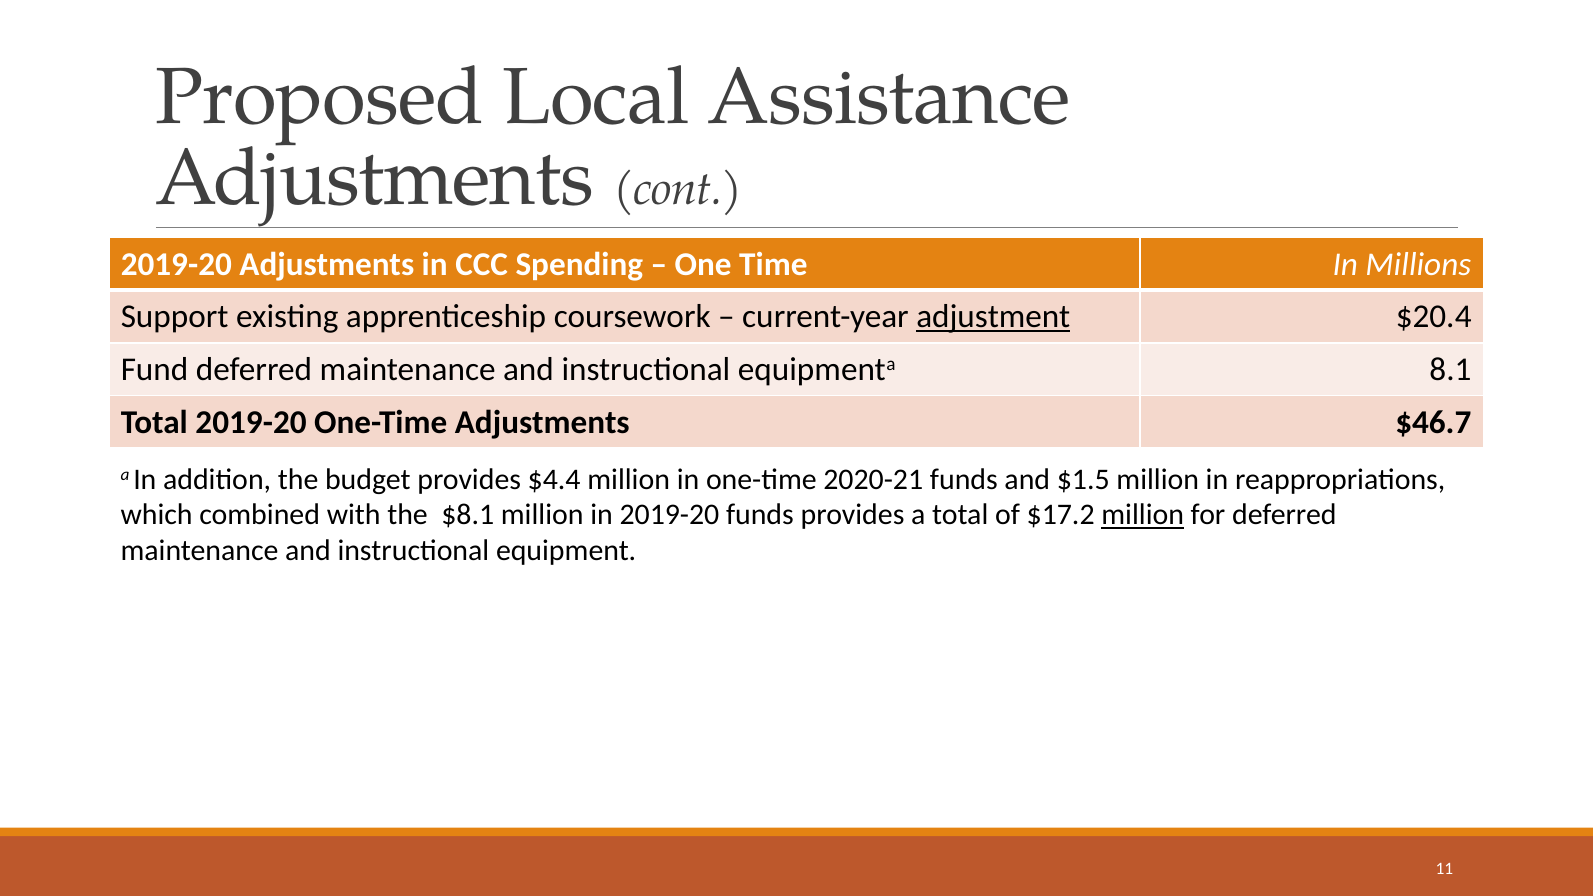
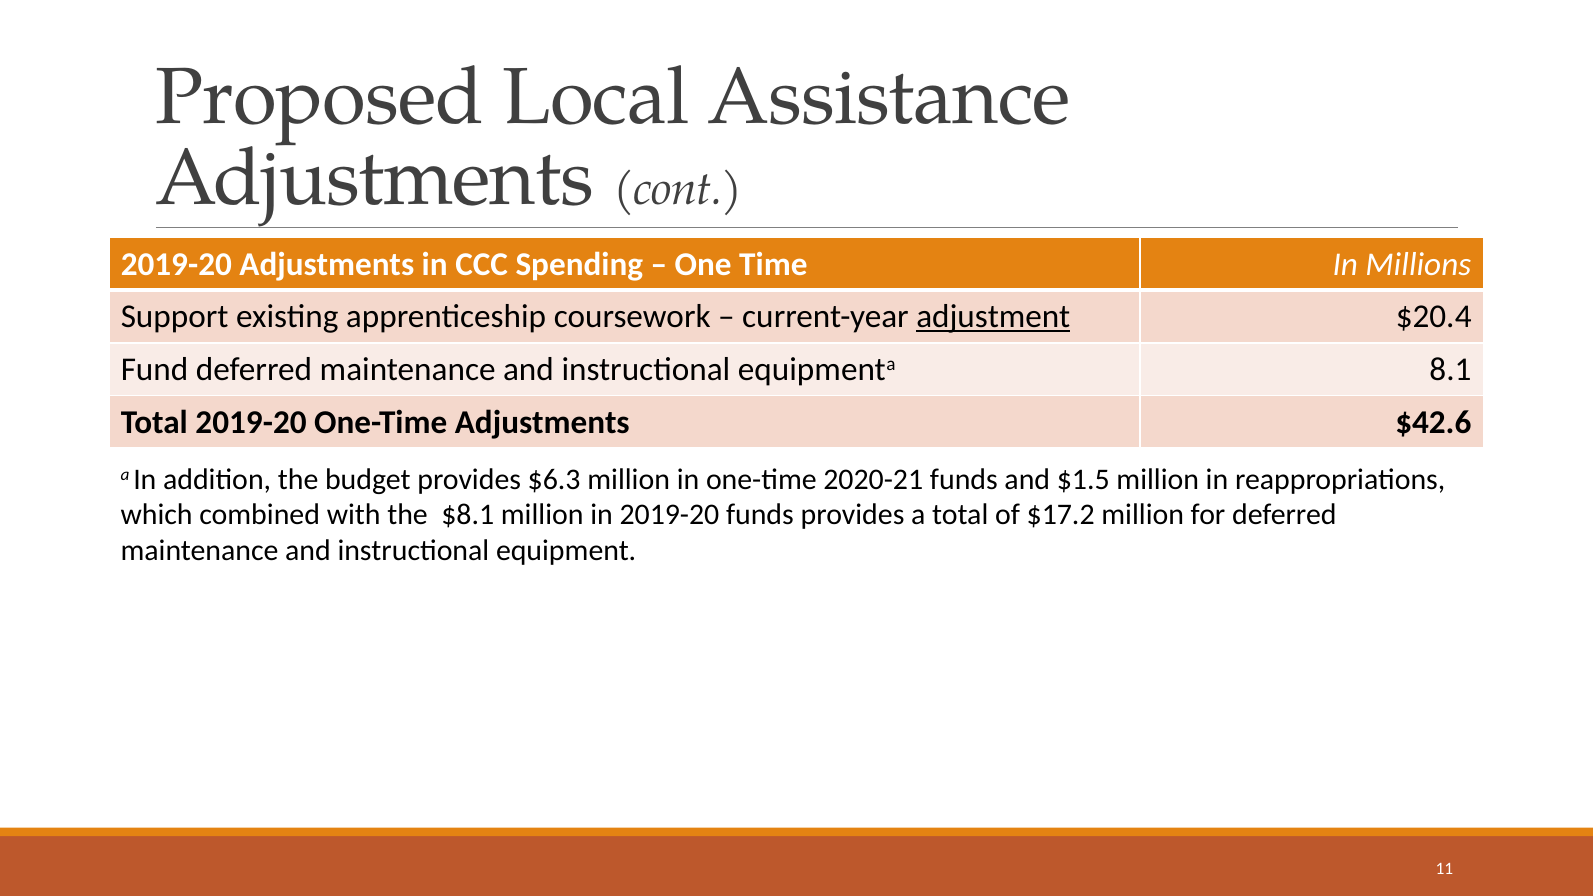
$46.7: $46.7 -> $42.6 (1433, 422)
$4.4: $4.4 -> $6.3 (554, 479)
million underline: present -> none (1143, 515)
